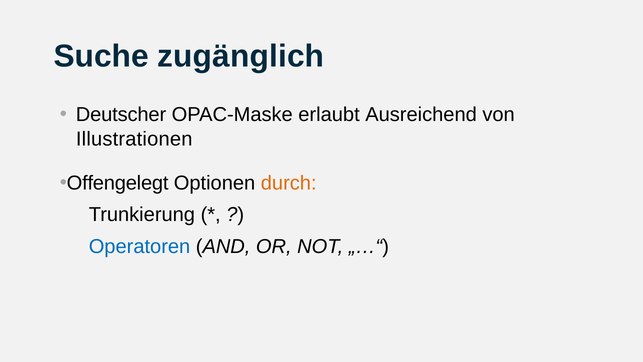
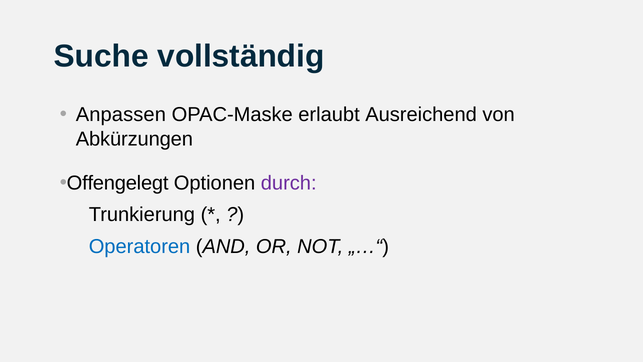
zugänglich: zugänglich -> vollständig (241, 56)
Deutscher: Deutscher -> Anpassen (121, 115)
Illustrationen: Illustrationen -> Abkürzungen (134, 139)
durch colour: orange -> purple (289, 183)
